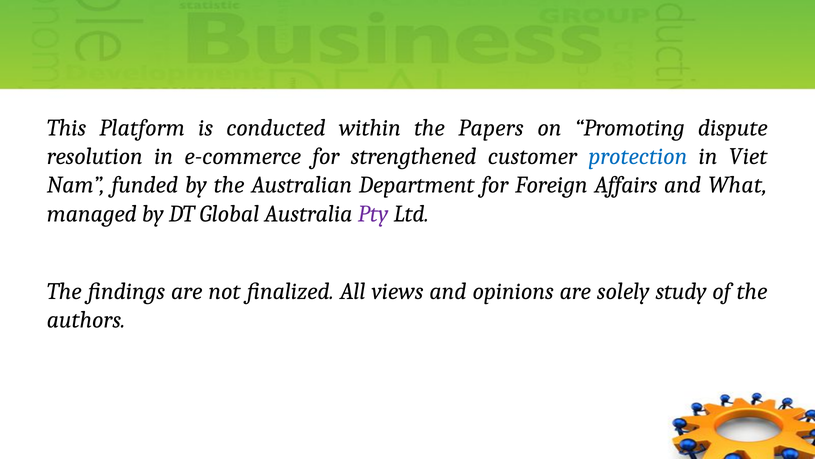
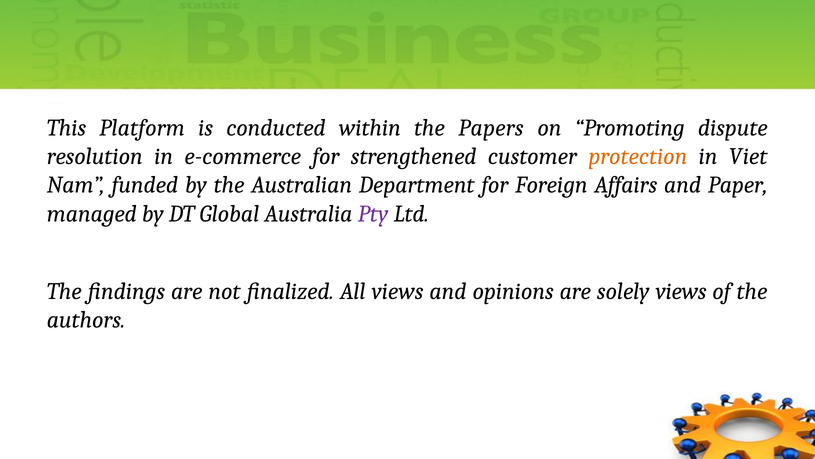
protection colour: blue -> orange (638, 156)
What: What -> Paper (738, 185)
solely study: study -> views (681, 291)
